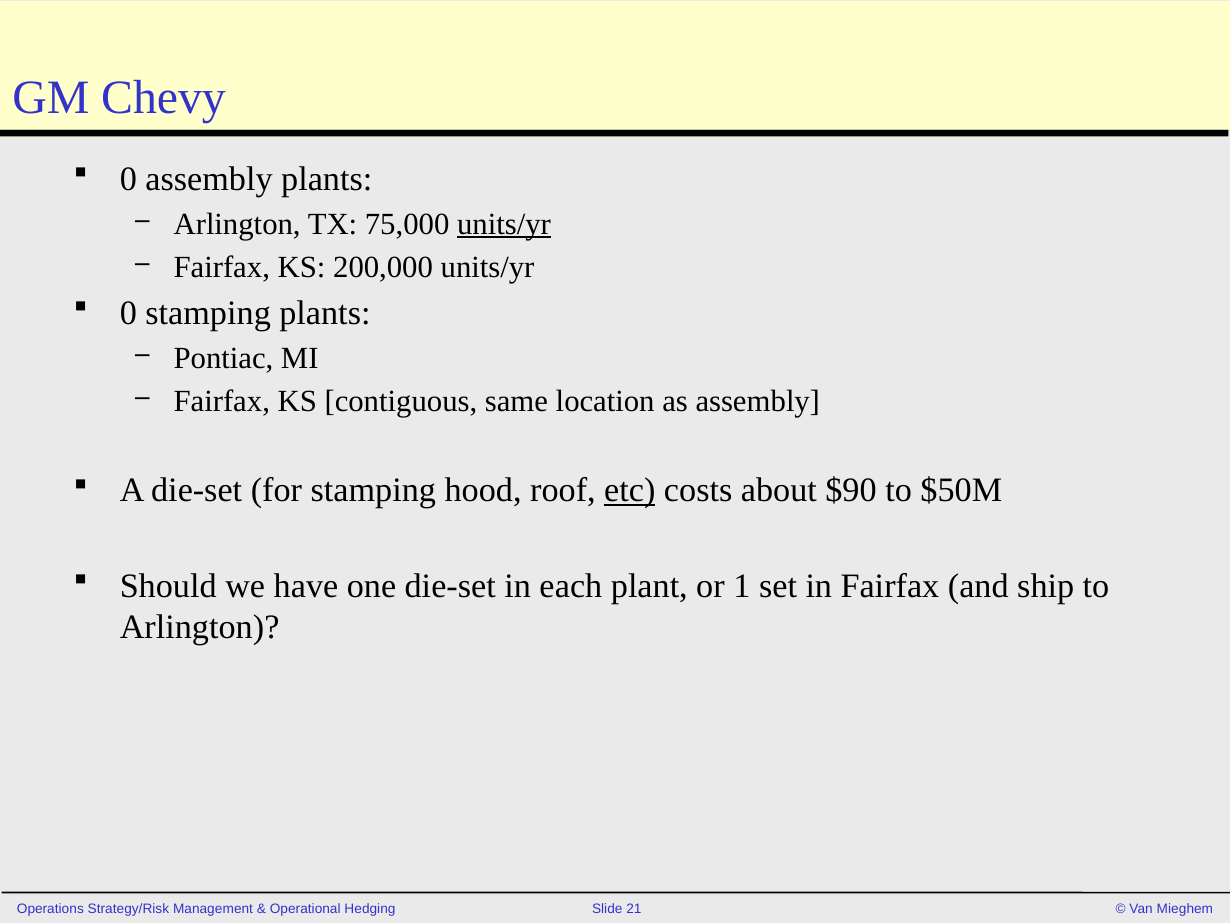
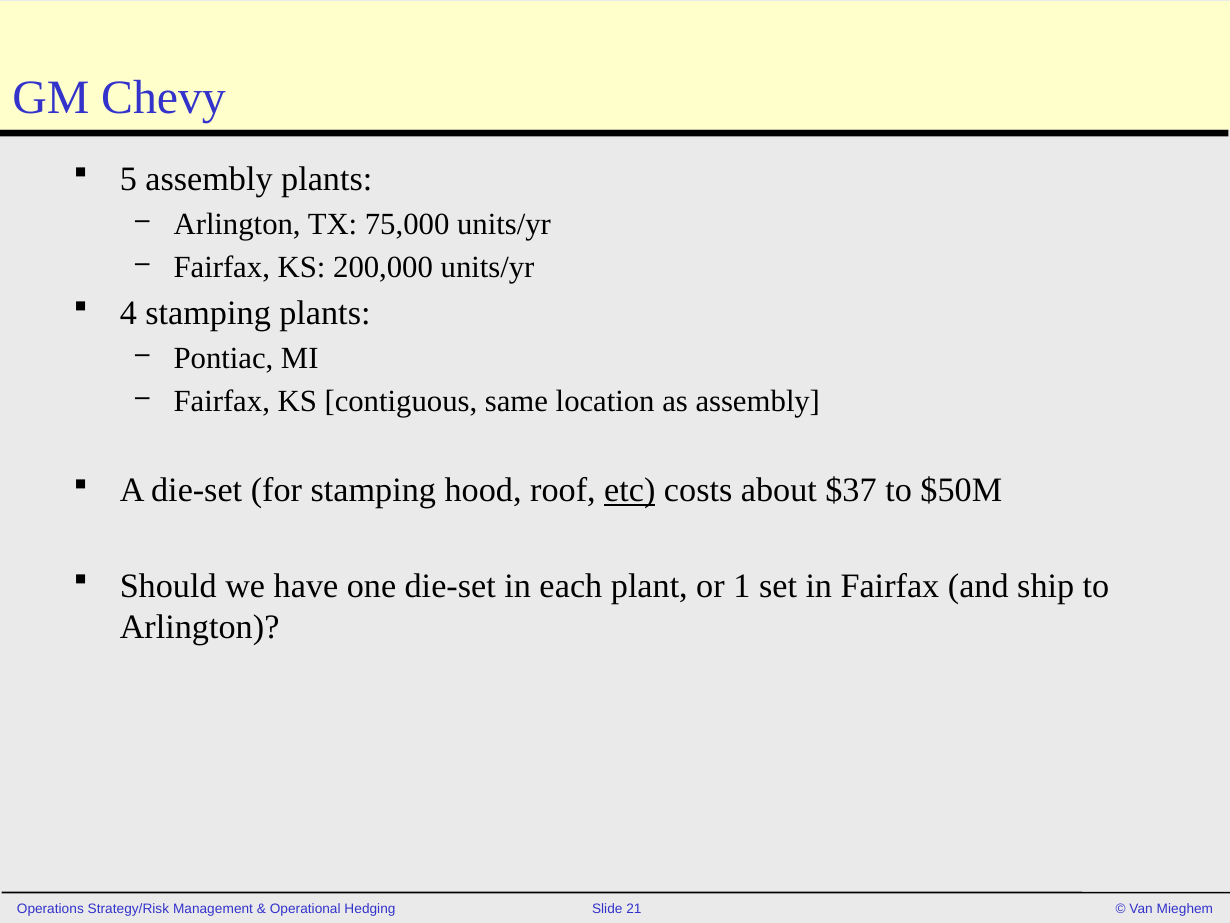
0: 0 -> 5 (128, 179)
units/yr underline: present -> none (504, 224)
0: 0 -> 4 (128, 313)
$90: $90 -> $37 (851, 490)
